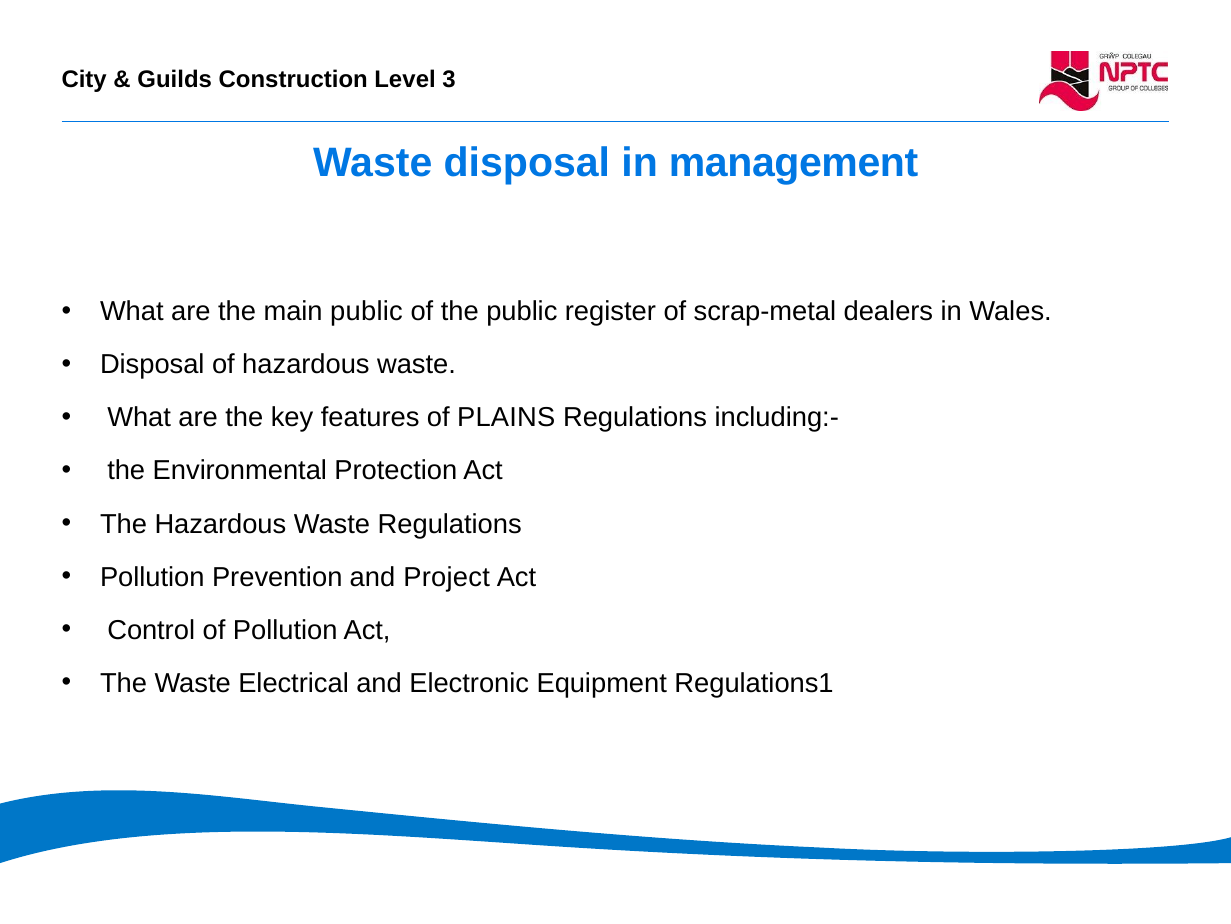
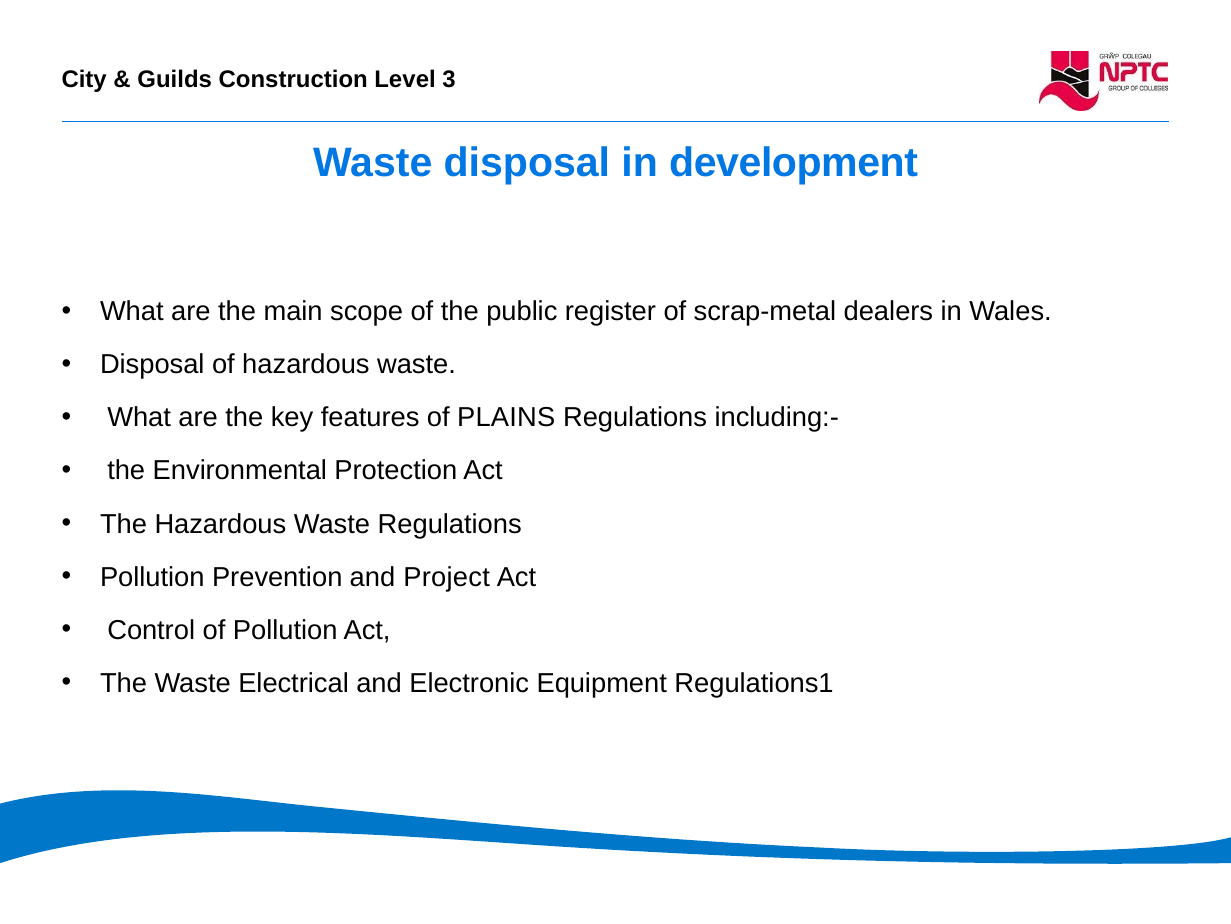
management: management -> development (794, 163)
main public: public -> scope (367, 312)
